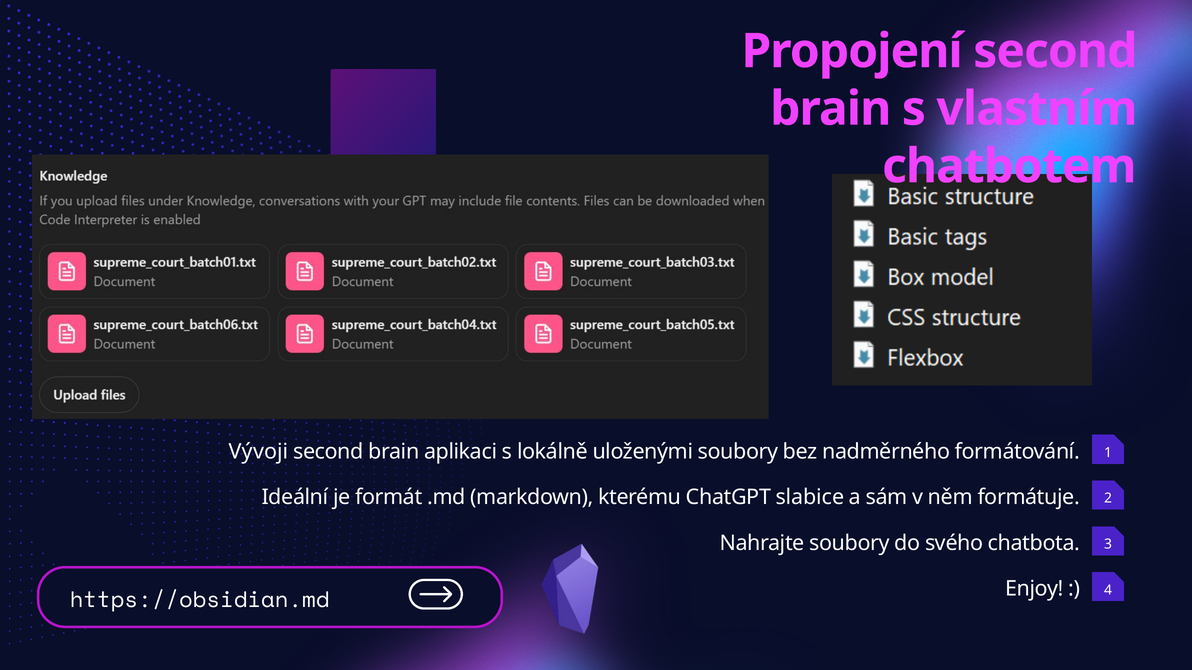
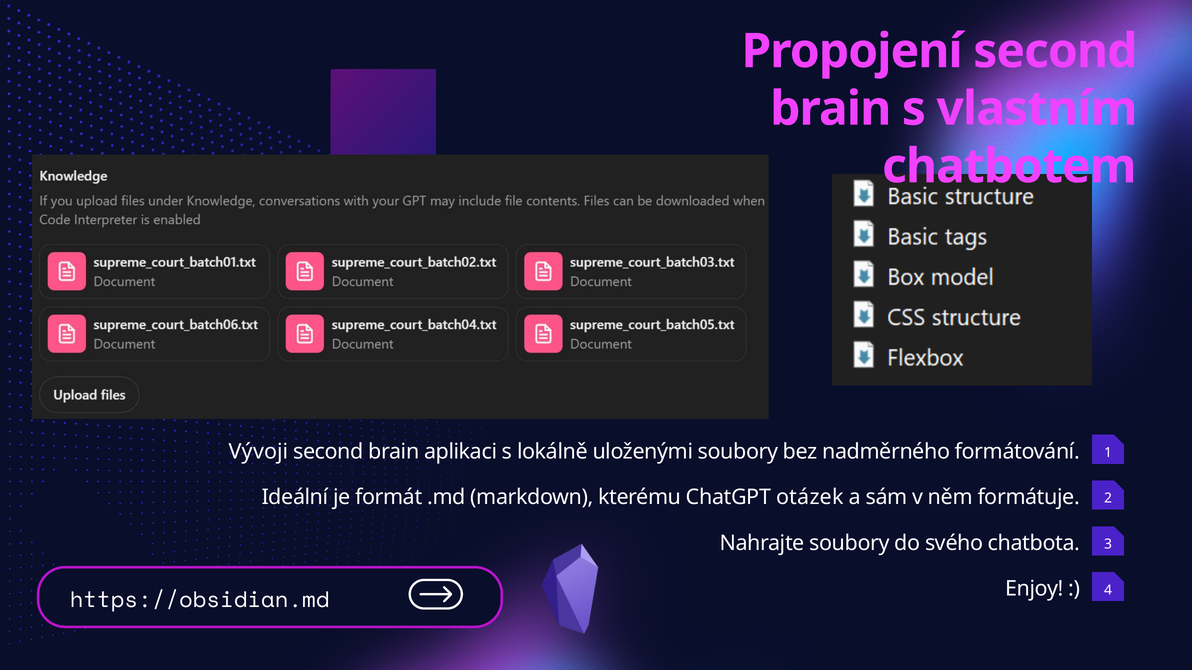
slabice: slabice -> otázek (810, 498)
